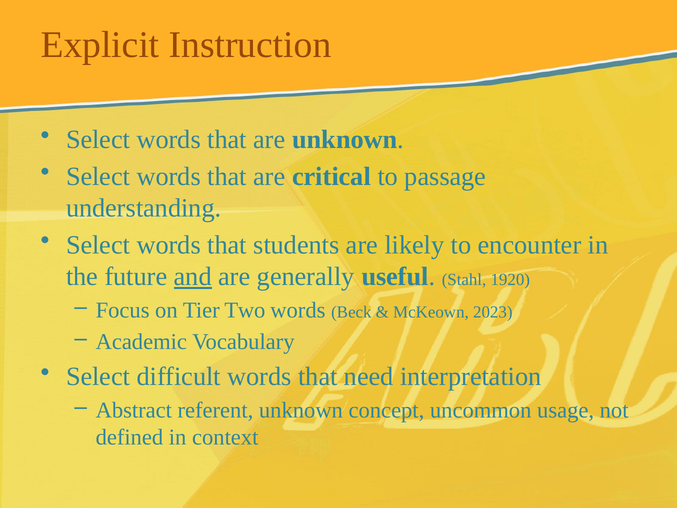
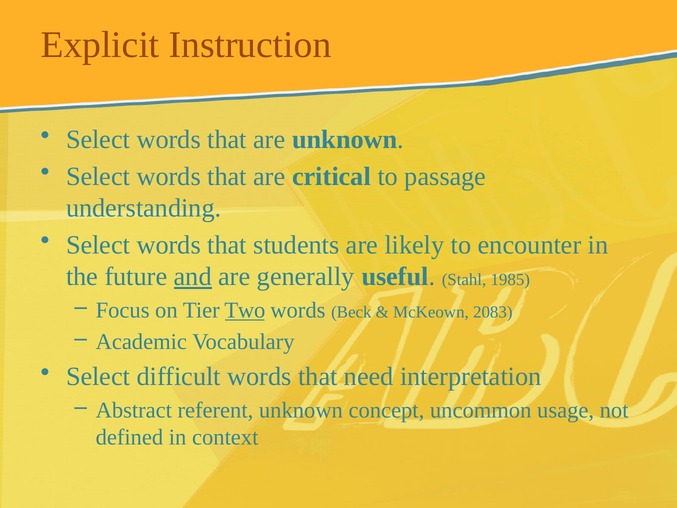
1920: 1920 -> 1985 (510, 280)
Two underline: none -> present (245, 310)
2023: 2023 -> 2083 (493, 312)
